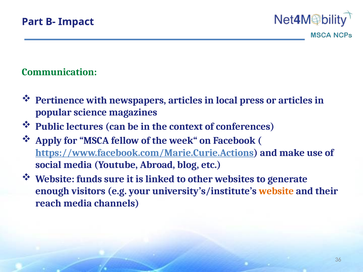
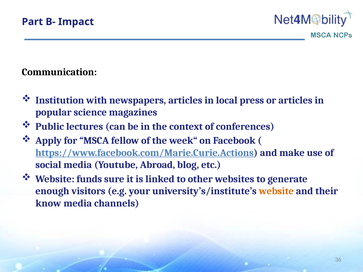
Communication colour: green -> black (59, 72)
Pertinence: Pertinence -> Institution (60, 100)
reach: reach -> know (48, 203)
